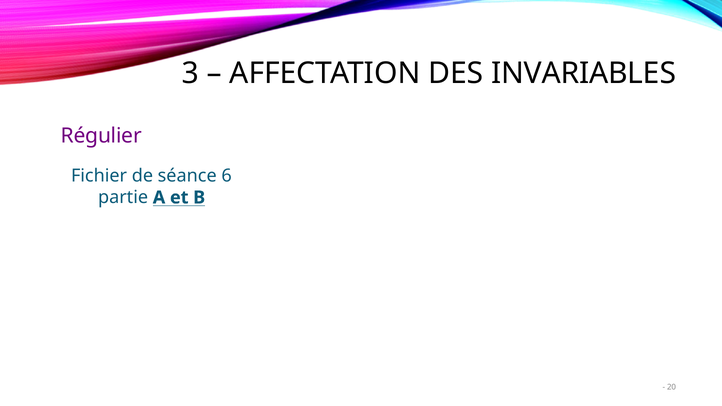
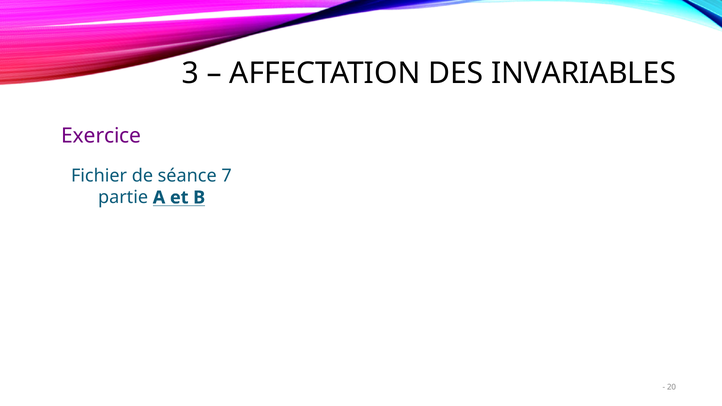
Régulier: Régulier -> Exercice (101, 136)
6: 6 -> 7 (227, 176)
